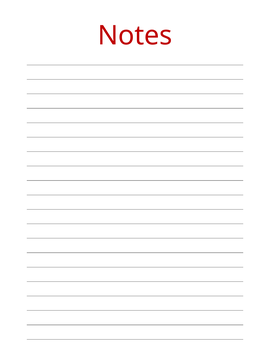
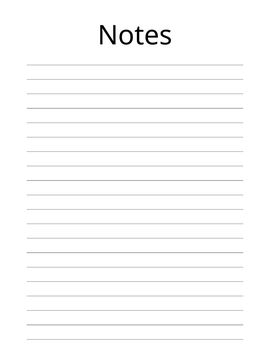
Notes colour: red -> black (135, 35)
